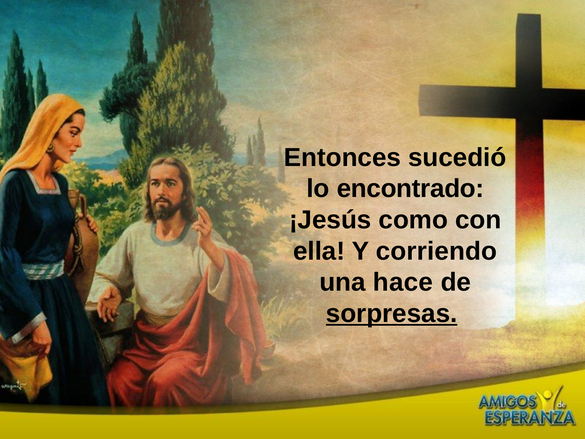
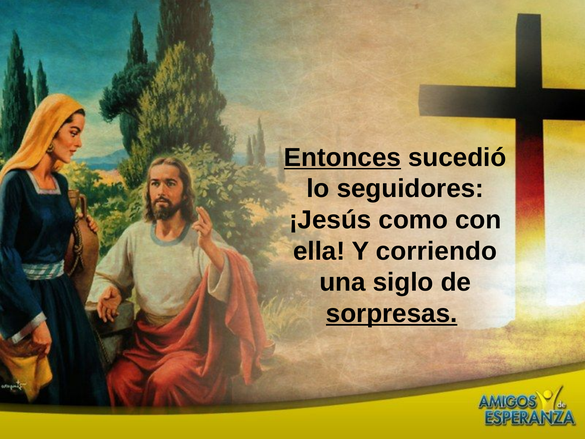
Entonces underline: none -> present (342, 157)
encontrado: encontrado -> seguidores (410, 189)
hace: hace -> siglo (403, 282)
